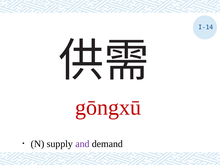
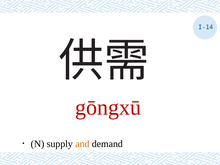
and colour: purple -> orange (82, 144)
